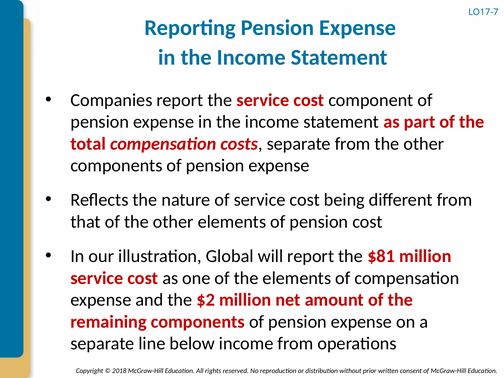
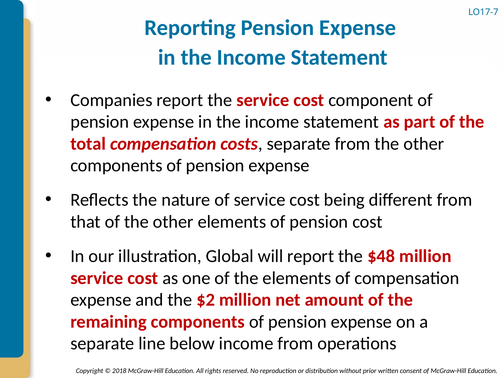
$81: $81 -> $48 (381, 256)
